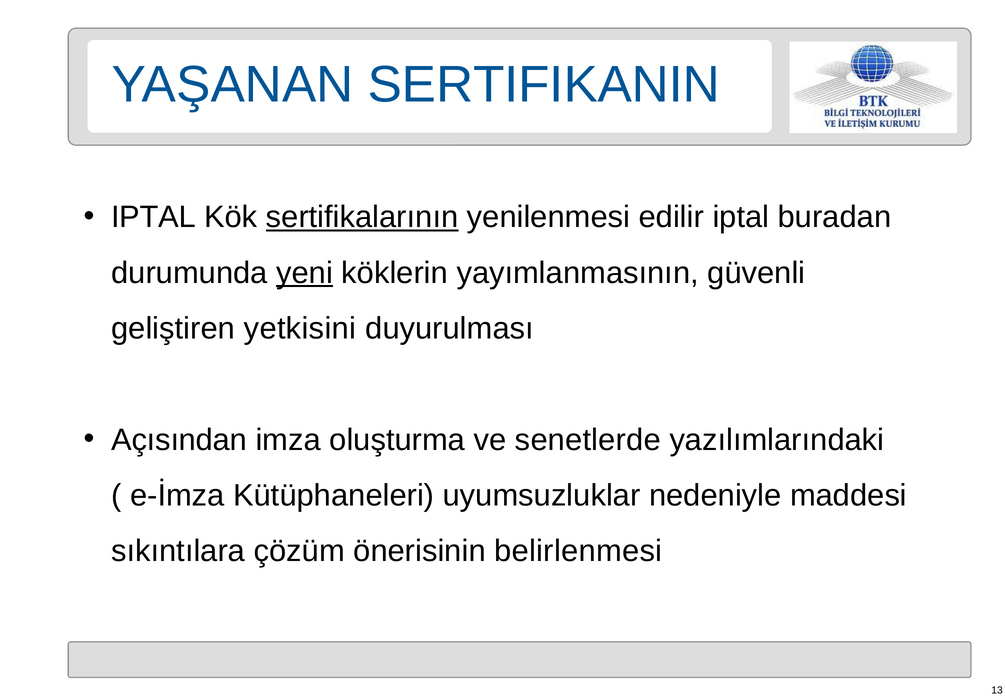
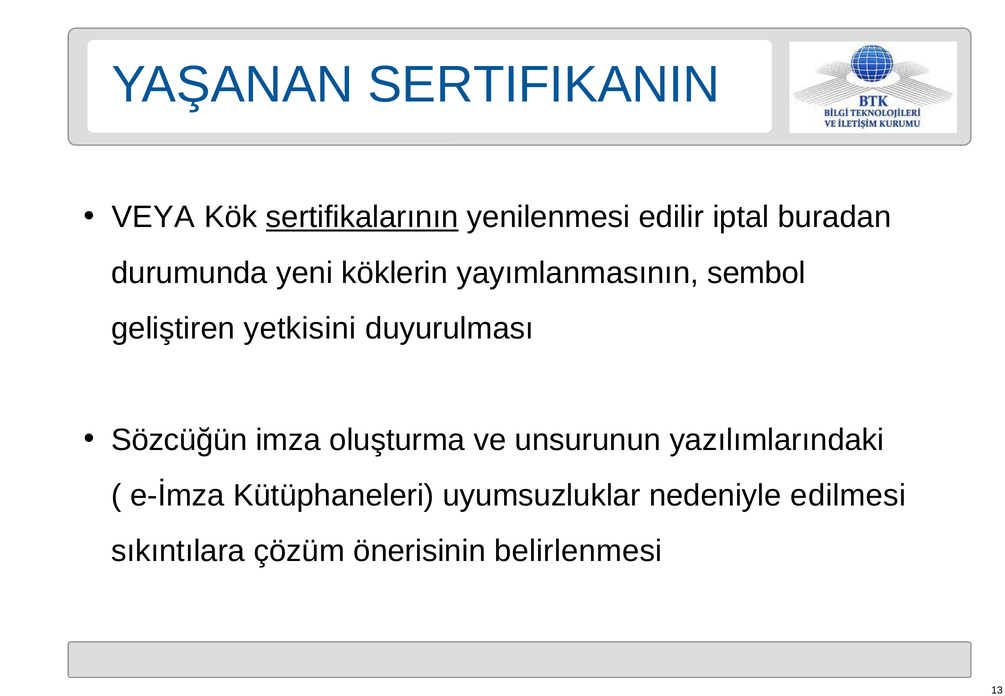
IPTAL: IPTAL -> VEYA (153, 217)
yeni underline: present -> none (305, 273)
güvenli: güvenli -> sembol (757, 273)
Açısından: Açısından -> Sözcüğün (179, 440)
senetlerde: senetlerde -> unsurunun (588, 440)
maddesi: maddesi -> edilmesi (848, 495)
